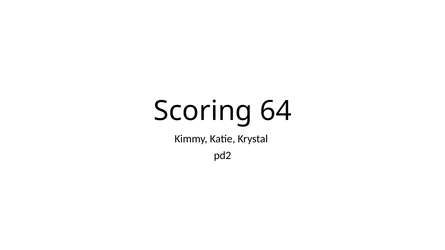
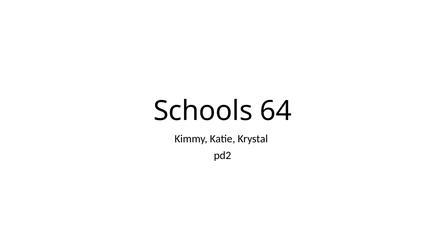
Scoring: Scoring -> Schools (203, 111)
